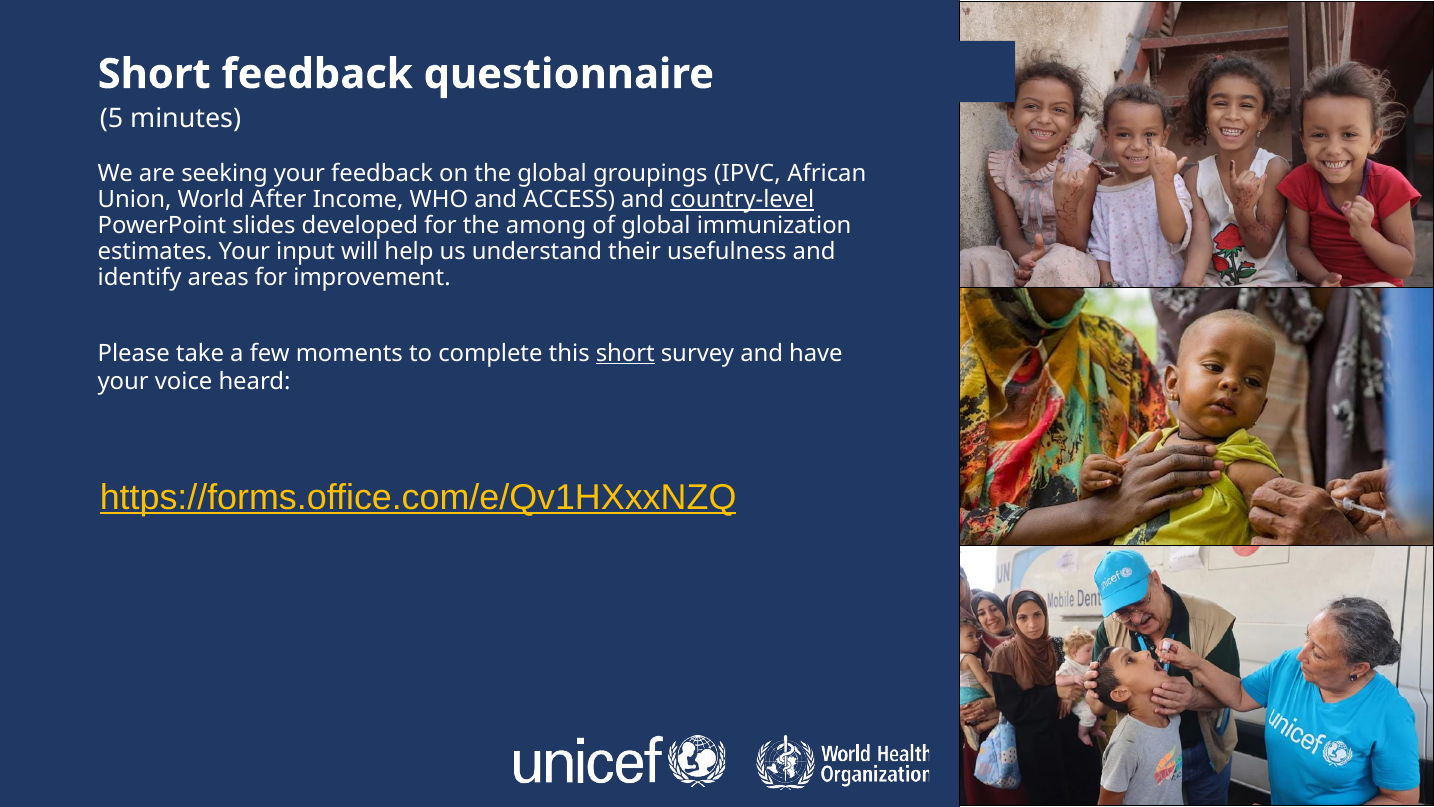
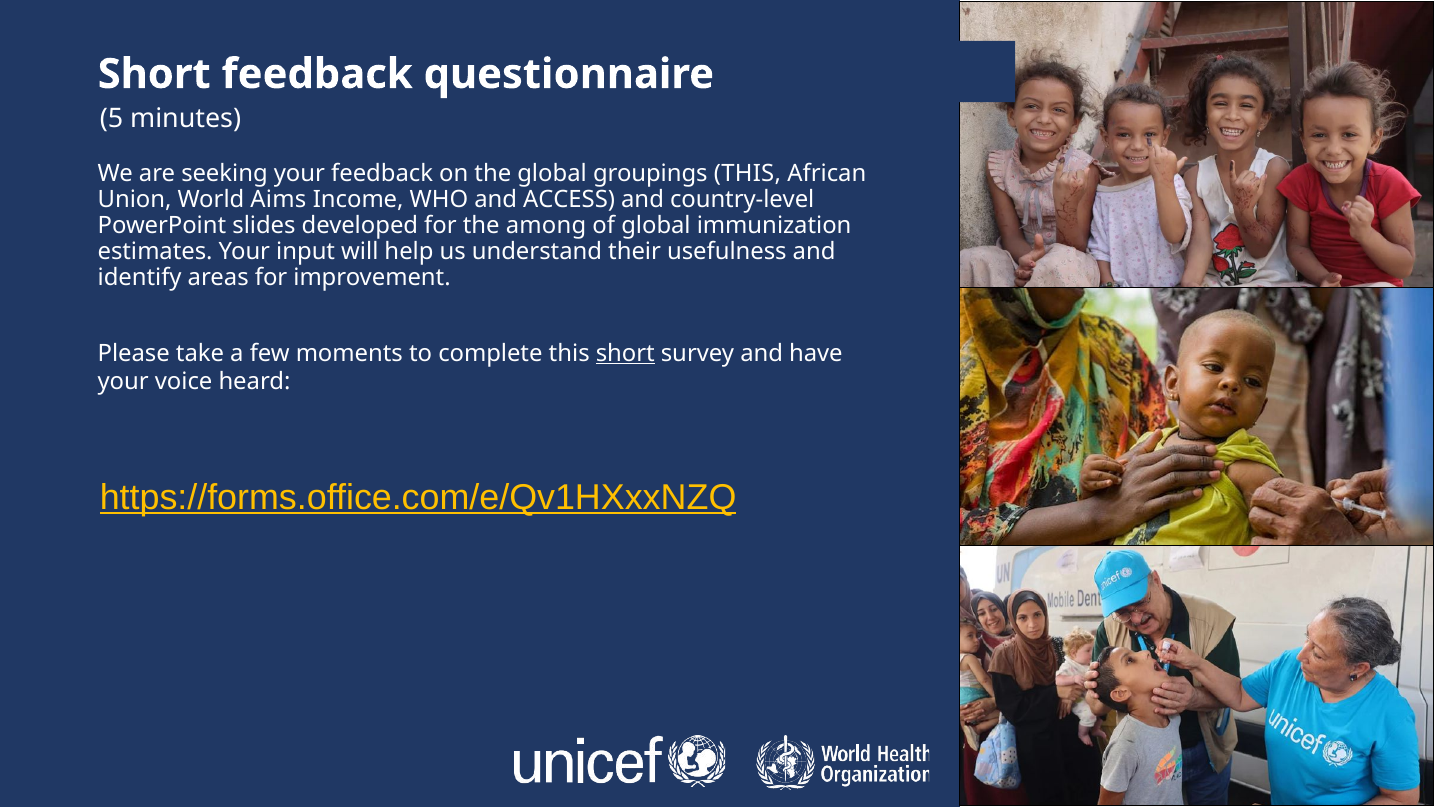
groupings IPVC: IPVC -> THIS (747, 174)
After: After -> Aims (278, 200)
country-level underline: present -> none (742, 200)
